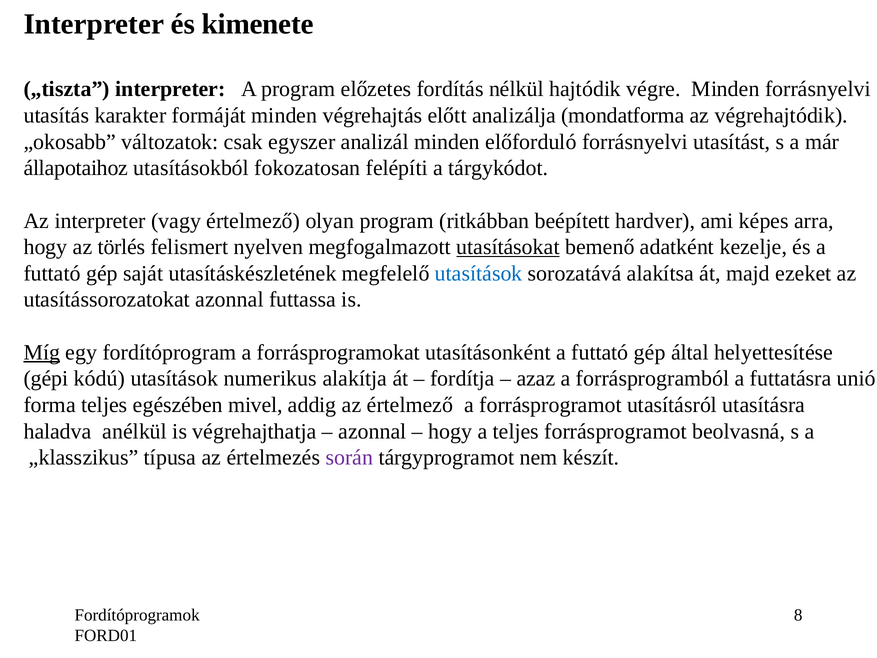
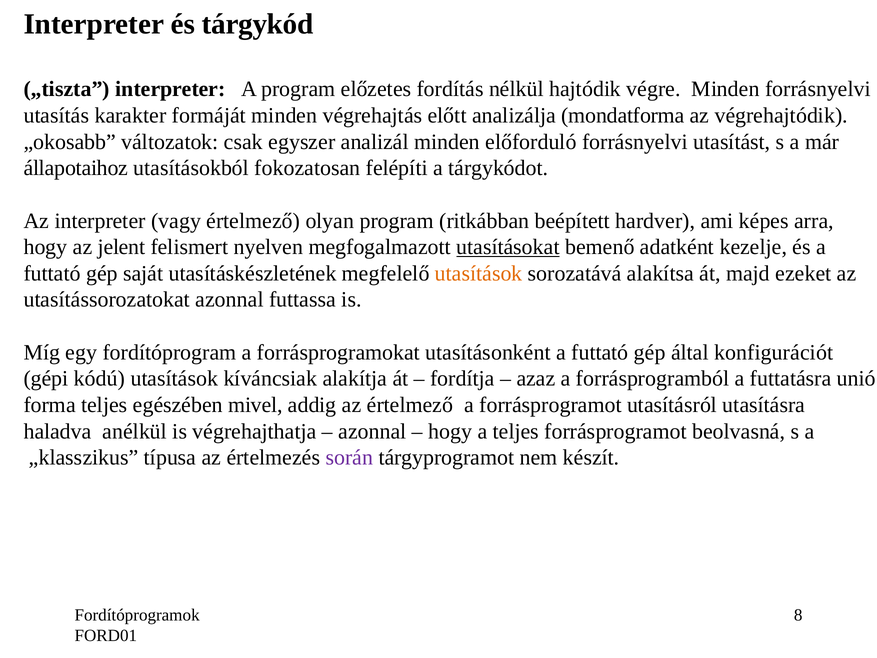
kimenete: kimenete -> tárgykód (258, 24)
törlés: törlés -> jelent (122, 247)
utasítások colour: blue -> orange (479, 273)
Míg underline: present -> none (42, 352)
helyettesítése: helyettesítése -> konfigurációt (774, 352)
numerikus: numerikus -> kíváncsiak (270, 379)
